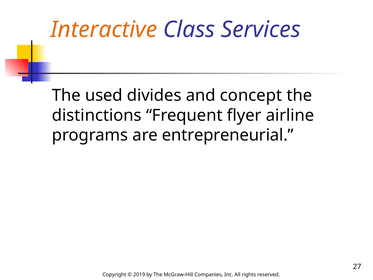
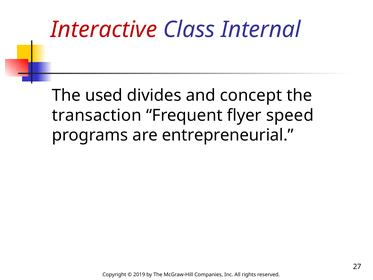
Interactive colour: orange -> red (104, 30)
Services: Services -> Internal (261, 30)
distinctions: distinctions -> transaction (97, 115)
airline: airline -> speed (290, 115)
